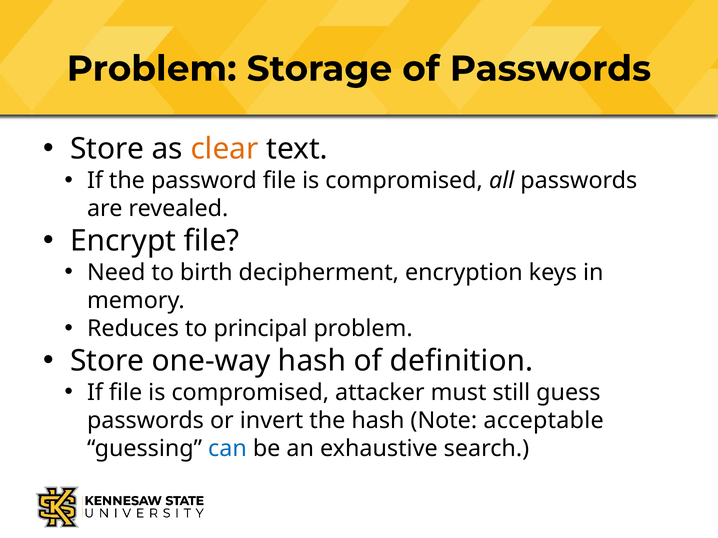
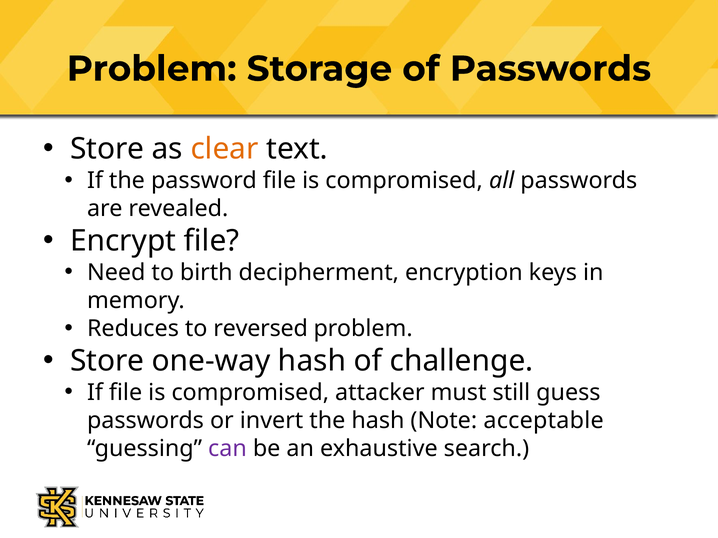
principal: principal -> reversed (261, 329)
definition: definition -> challenge (462, 361)
can colour: blue -> purple (227, 449)
